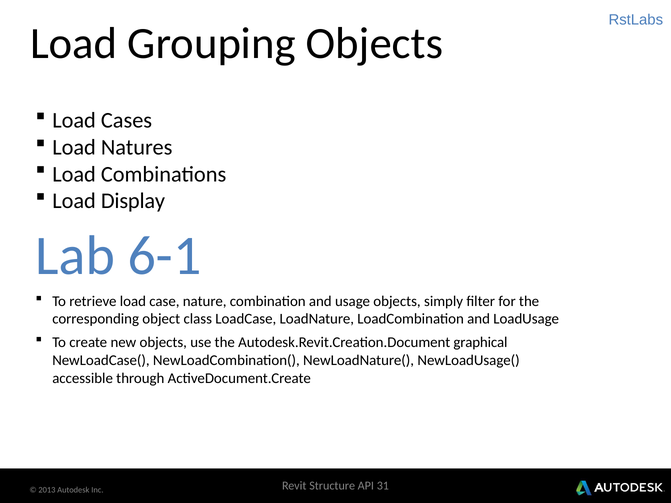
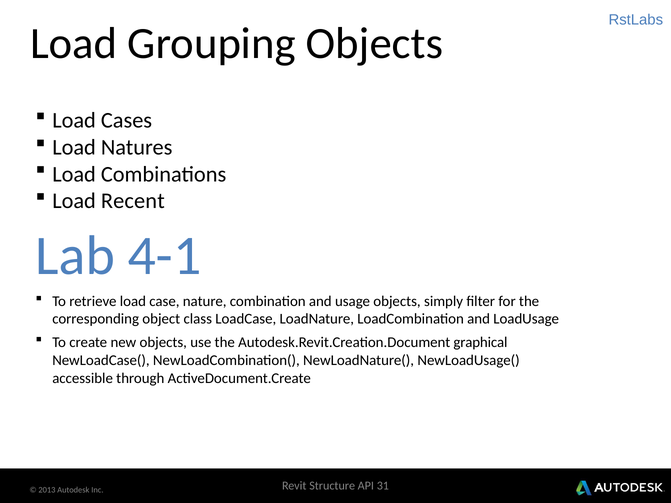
Display: Display -> Recent (133, 201)
6-1: 6-1 -> 4-1 (165, 256)
